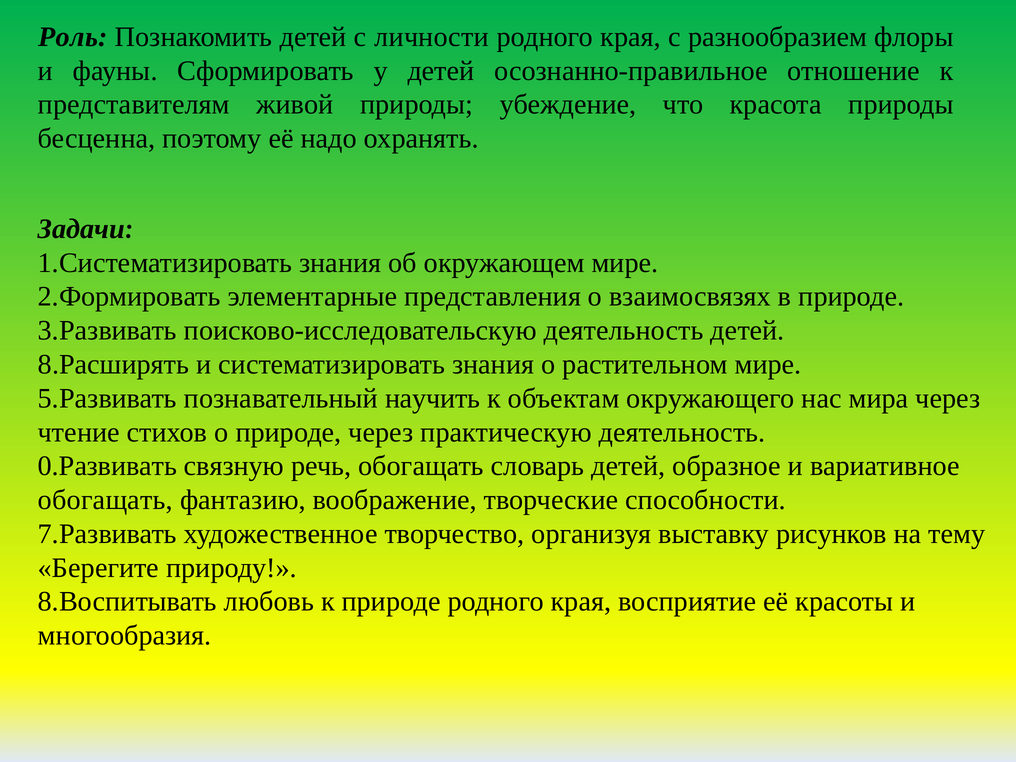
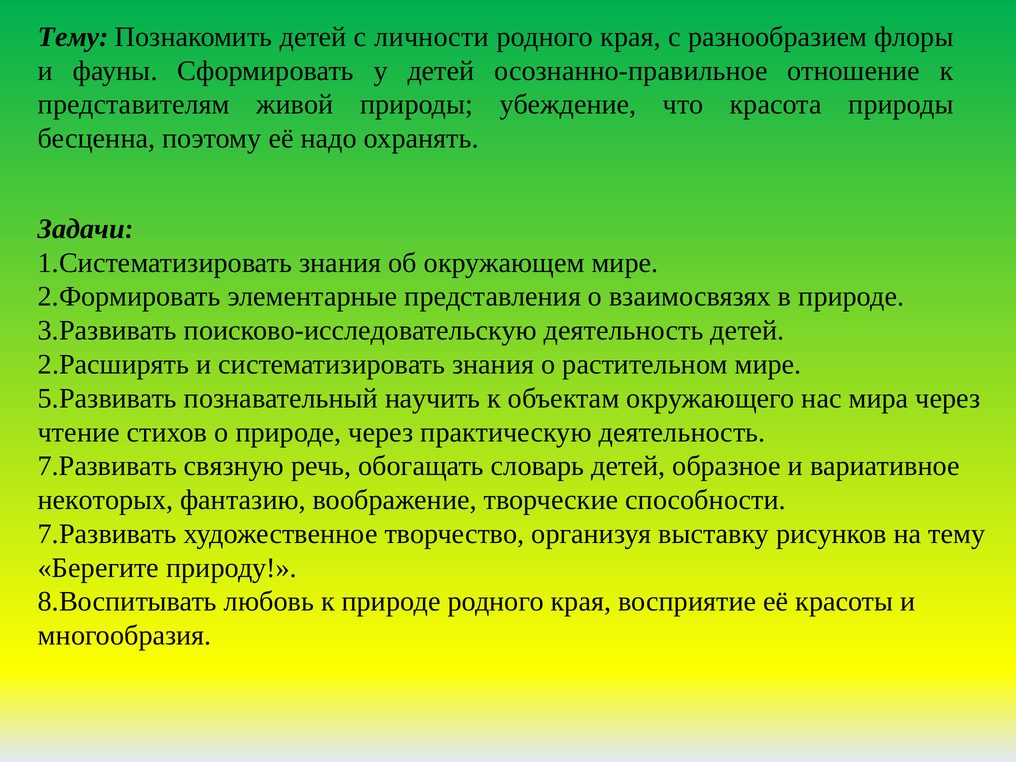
Роль: Роль -> Тему (73, 37)
8.Расширять: 8.Расширять -> 2.Расширять (114, 364)
0.Развивать: 0.Развивать -> 7.Развивать (107, 466)
обогащать: обогащать -> некоторых (106, 500)
